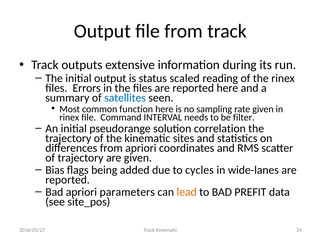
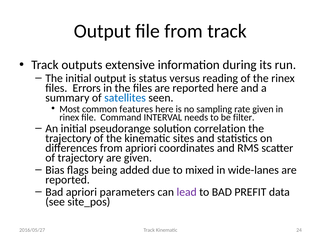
scaled: scaled -> versus (185, 78)
function: function -> features (136, 109)
cycles: cycles -> mixed (200, 170)
lead colour: orange -> purple (187, 192)
